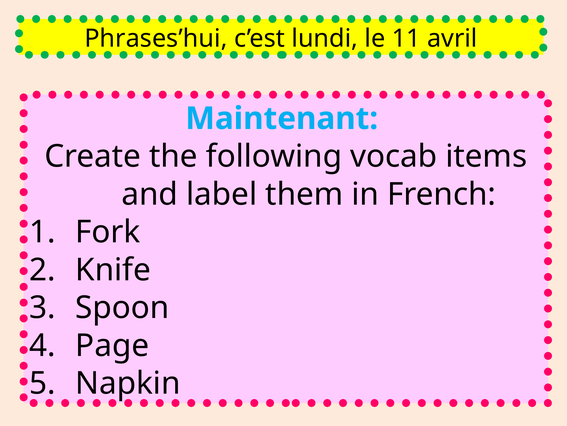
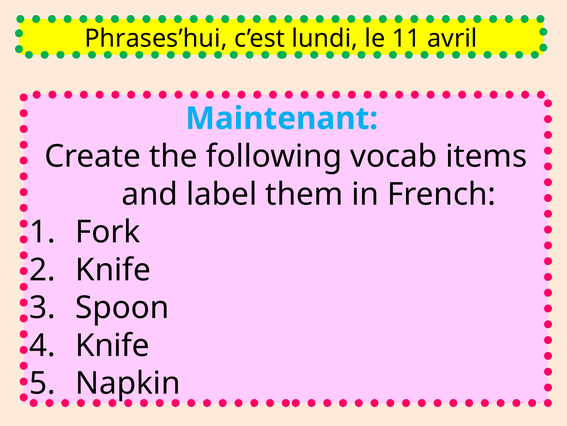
Page: Page -> Knife (112, 345)
